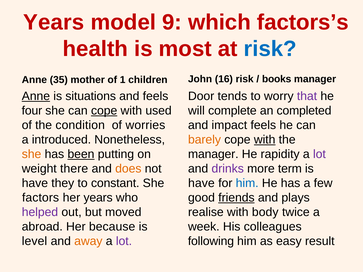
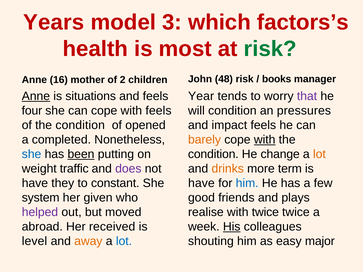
9: 9 -> 3 (172, 22)
risk colour: blue -> green (270, 49)
16: 16 -> 48 (224, 79)
35: 35 -> 16 (59, 80)
1: 1 -> 2 (123, 80)
Door: Door -> Year (201, 96)
cope underline: present -> none (104, 111)
with used: used -> feels (158, 111)
will complete: complete -> condition (232, 111)
completed: completed -> pressures (304, 111)
worries: worries -> opened (145, 125)
introduced: introduced -> completed (61, 140)
she colour: orange -> blue (32, 154)
manager: manager -> condition (213, 154)
rapidity: rapidity -> change (280, 154)
lot colour: purple -> orange (319, 154)
there: there -> traffic (74, 169)
does colour: orange -> purple (128, 169)
drinks colour: purple -> orange (228, 169)
factors: factors -> system (41, 198)
her years: years -> given (98, 198)
friends underline: present -> none (236, 198)
with body: body -> twice (265, 212)
because: because -> received (112, 227)
His underline: none -> present (232, 227)
lot colour: purple -> blue (124, 241)
following: following -> shouting (211, 241)
result: result -> major (320, 241)
